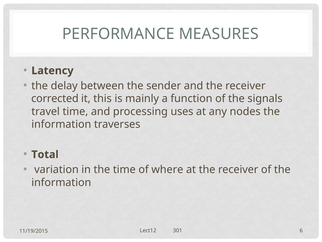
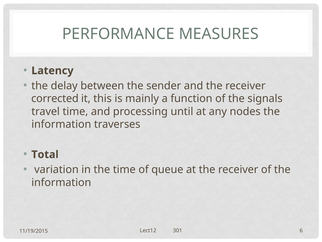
uses: uses -> until (182, 111)
where: where -> queue (167, 169)
